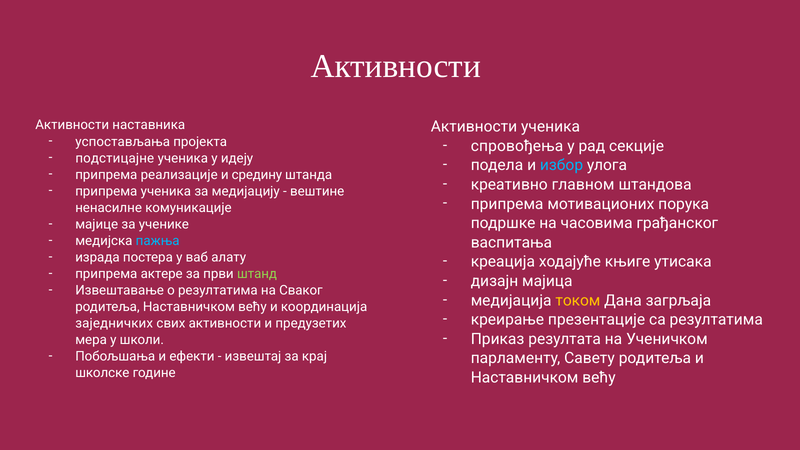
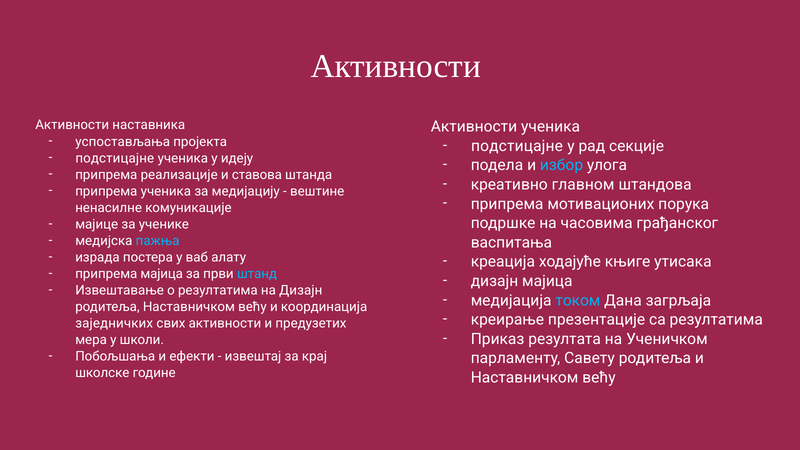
спровођења: спровођења -> подстицајне (517, 146)
средину: средину -> ставова (257, 175)
припрема актере: актере -> мајица (162, 274)
штанд colour: light green -> light blue (257, 274)
на Сваког: Сваког -> Дизајн (301, 290)
током colour: yellow -> light blue (578, 300)
